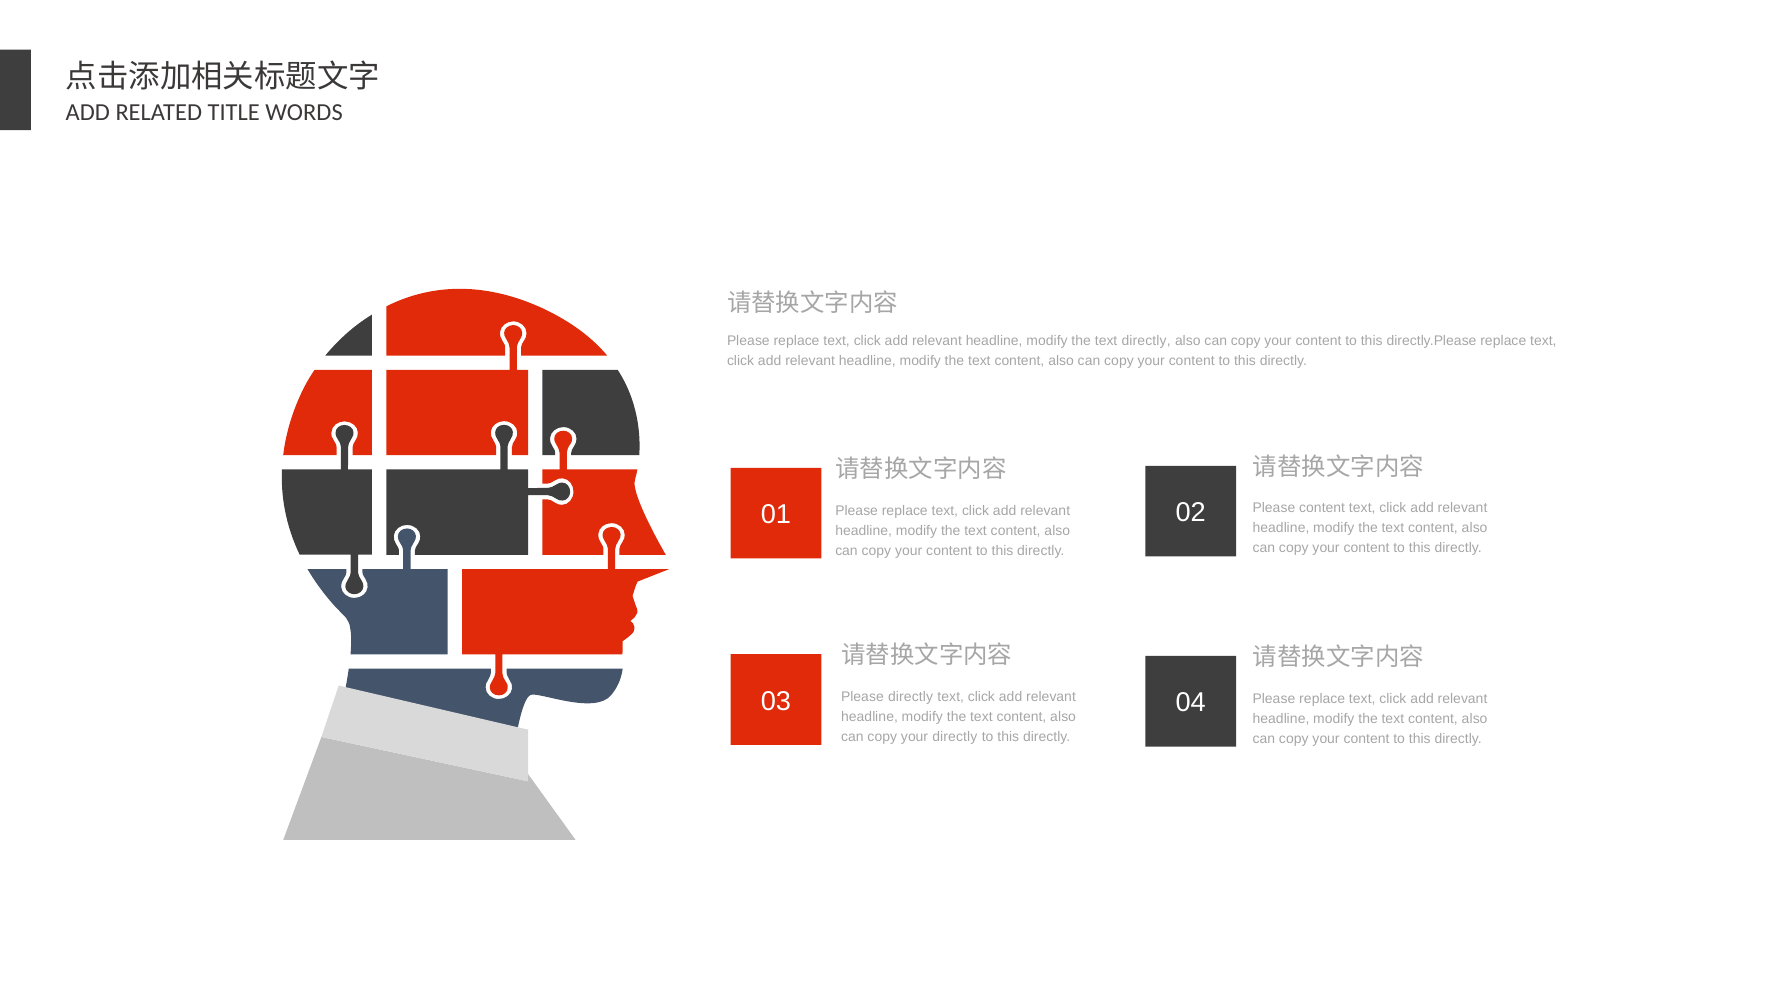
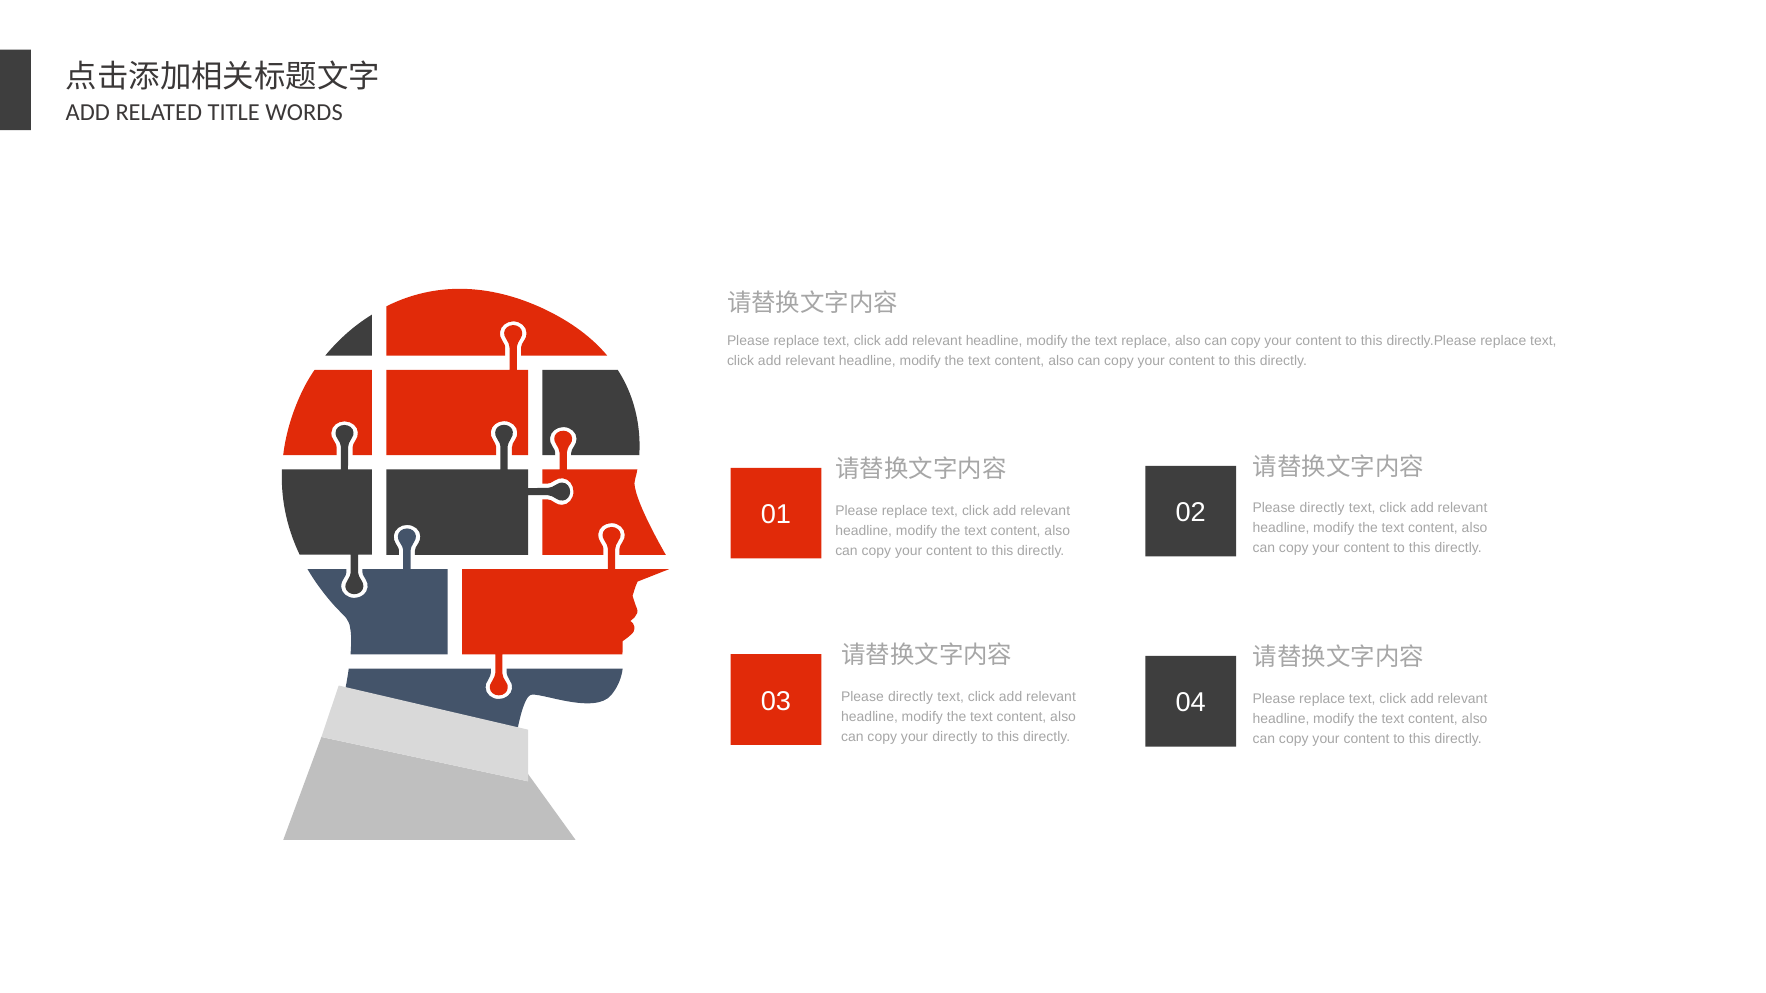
text directly: directly -> replace (1146, 341)
content: content -> directly (1322, 509)
